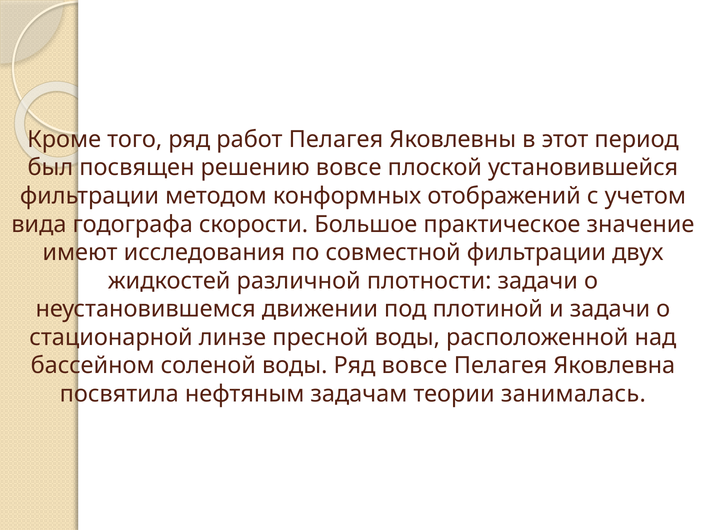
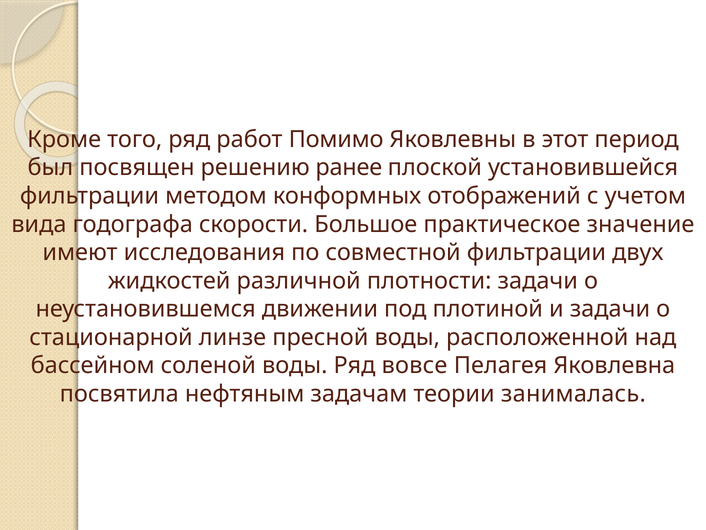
работ Пелагея: Пелагея -> Помимо (336, 139)
решению вовсе: вовсе -> ранее (349, 168)
